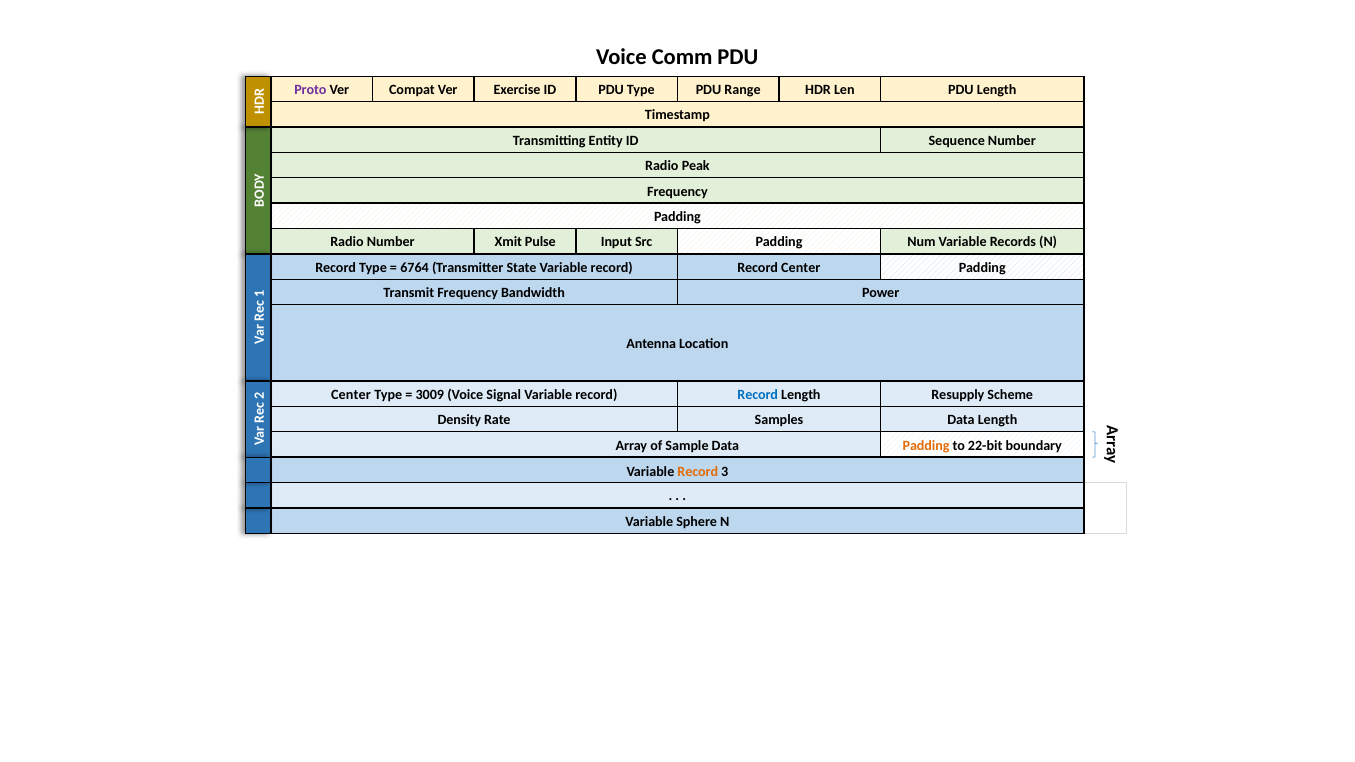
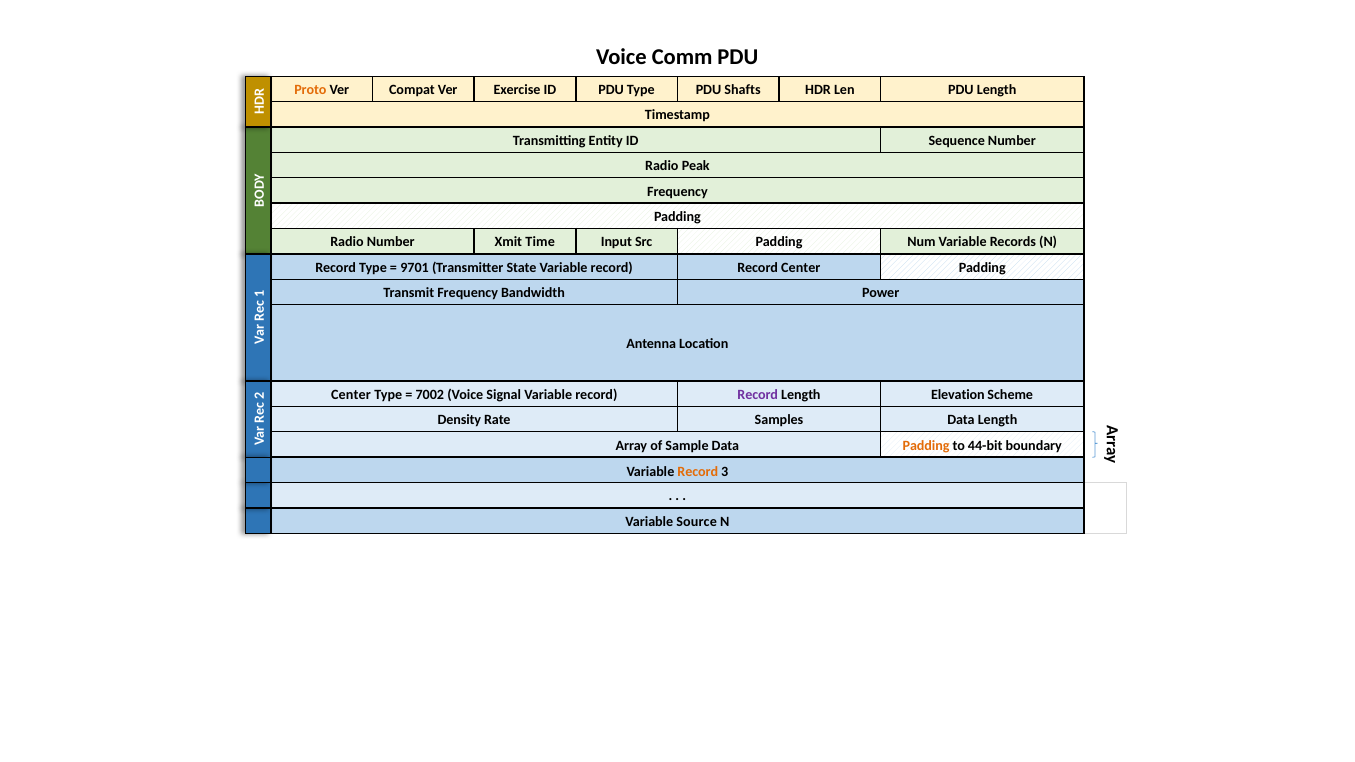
Proto colour: purple -> orange (310, 90)
Range: Range -> Shafts (743, 90)
Pulse: Pulse -> Time (540, 242)
6764: 6764 -> 9701 (415, 268)
3009: 3009 -> 7002 (430, 395)
Record colour: blue -> purple (758, 395)
Resupply: Resupply -> Elevation (958, 395)
22-bit: 22-bit -> 44-bit (985, 446)
Sphere: Sphere -> Source (697, 522)
